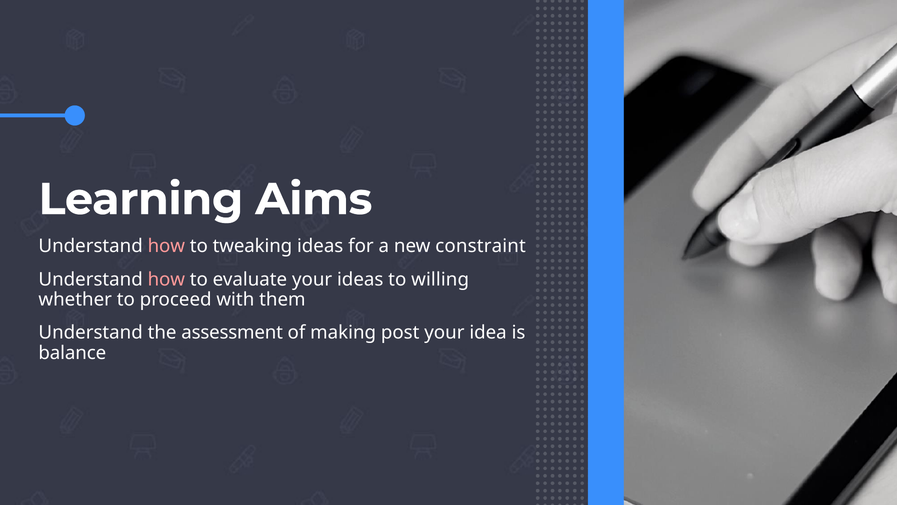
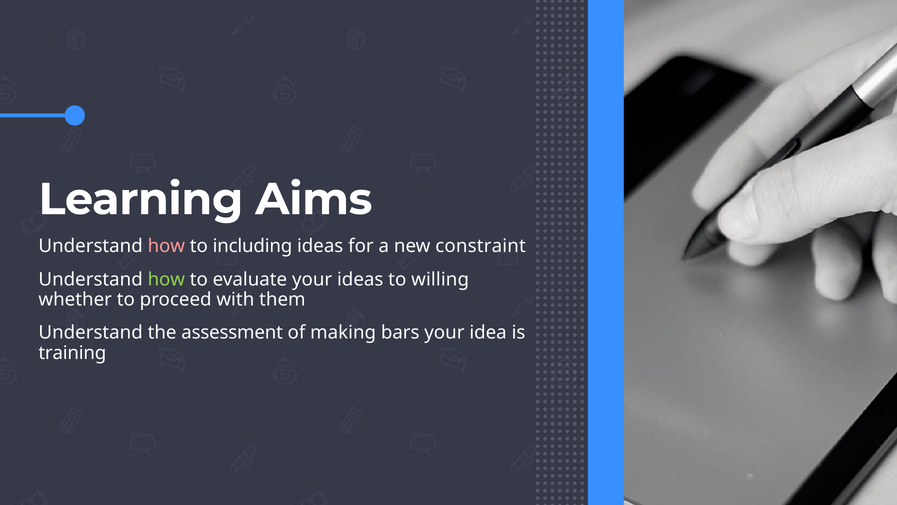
tweaking: tweaking -> including (252, 246)
how colour: pink -> light green (166, 279)
post: post -> bars (400, 333)
balance: balance -> training (72, 353)
